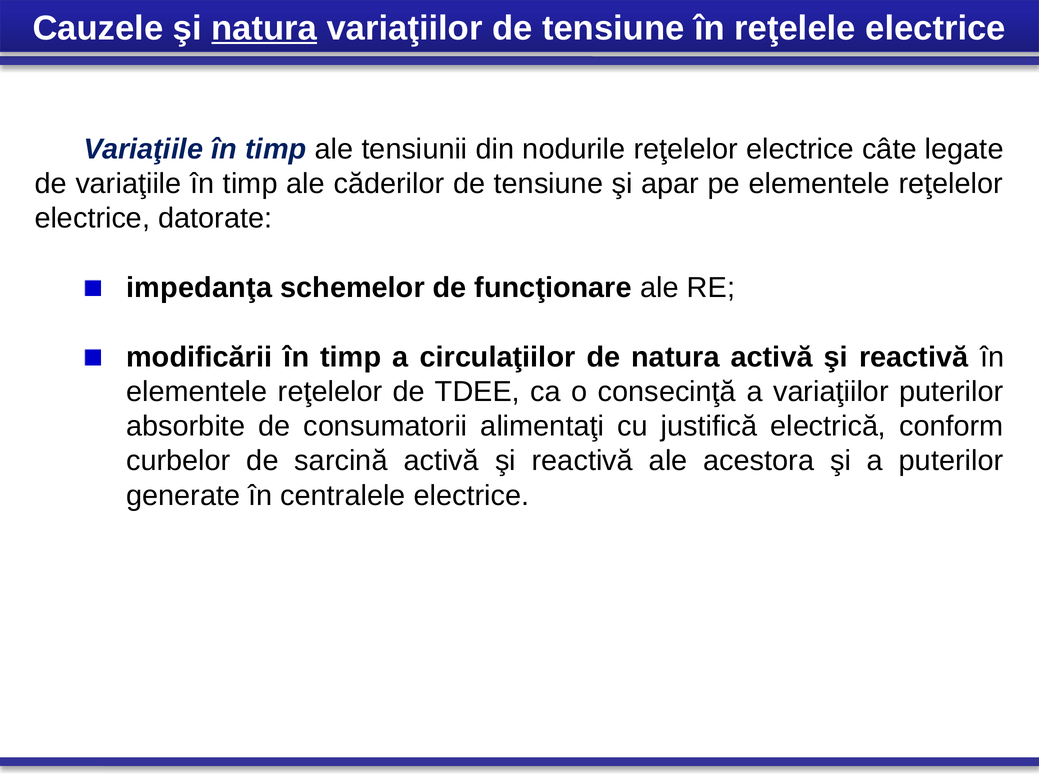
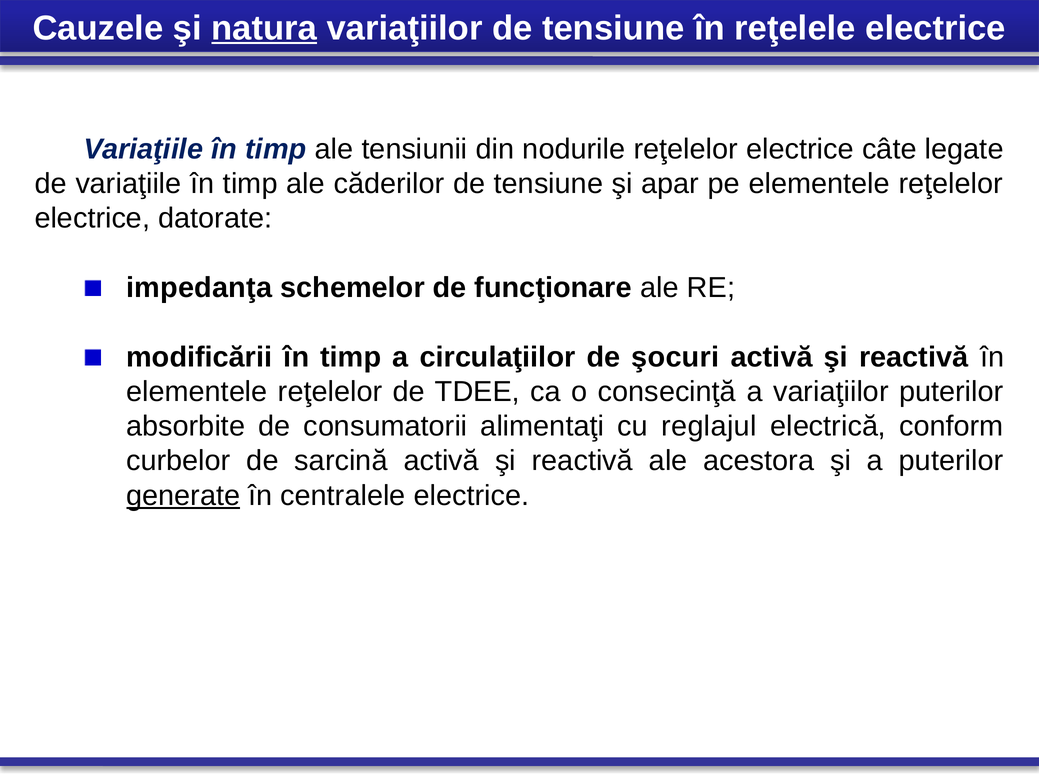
de natura: natura -> şocuri (675, 357)
justifică: justifică -> reglajul (709, 426)
generate underline: none -> present (183, 496)
